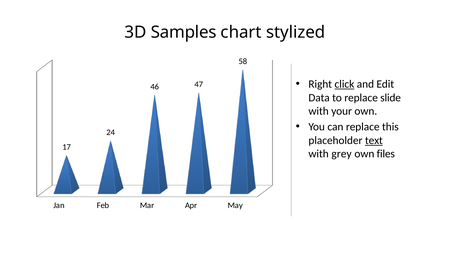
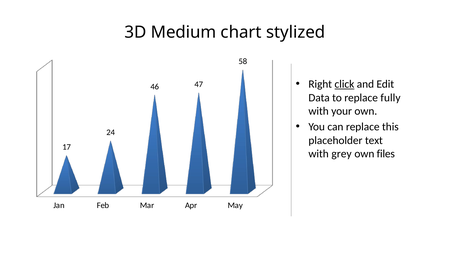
Samples: Samples -> Medium (184, 32)
slide: slide -> fully (390, 98)
text underline: present -> none (374, 140)
